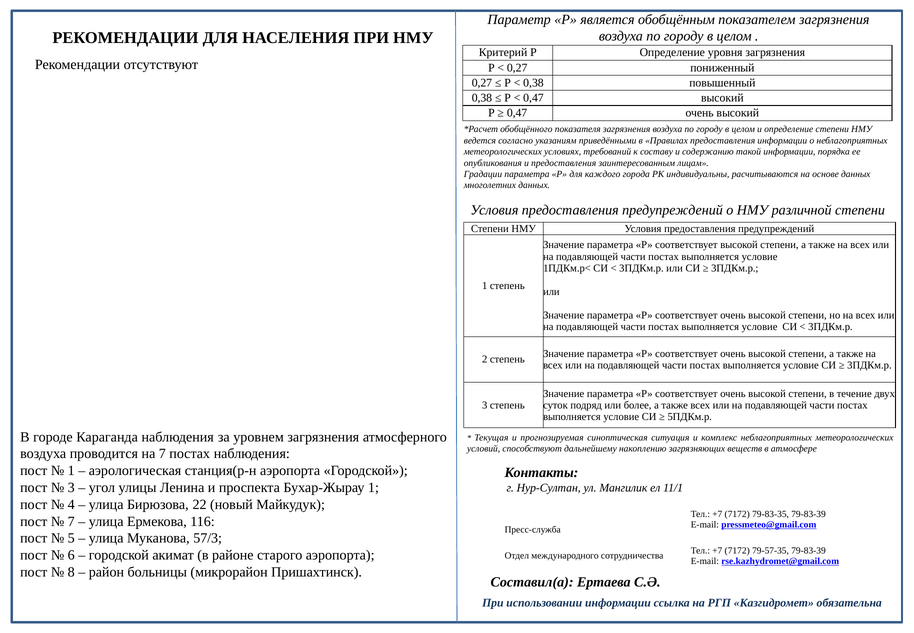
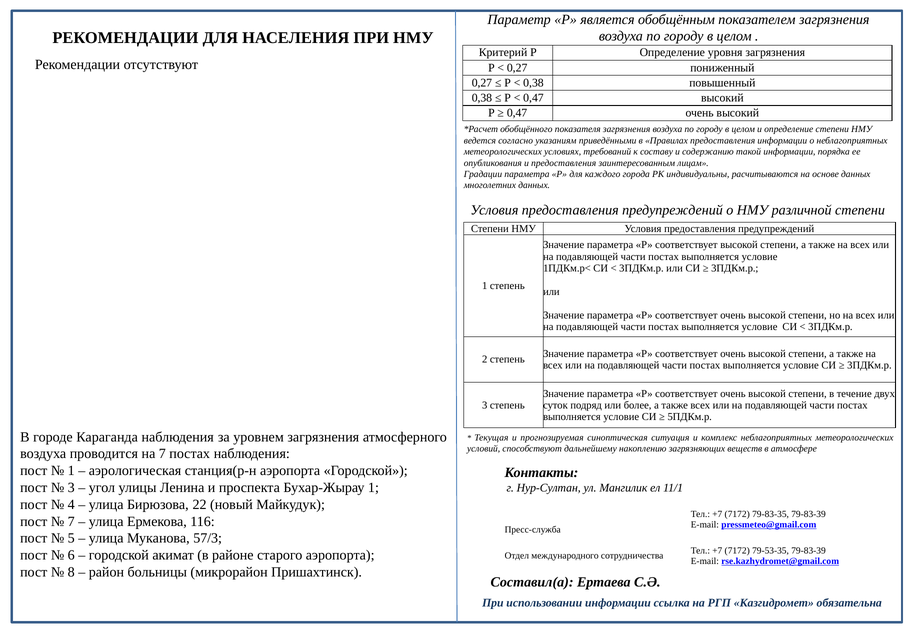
79-57-35: 79-57-35 -> 79-53-35 (770, 550)
